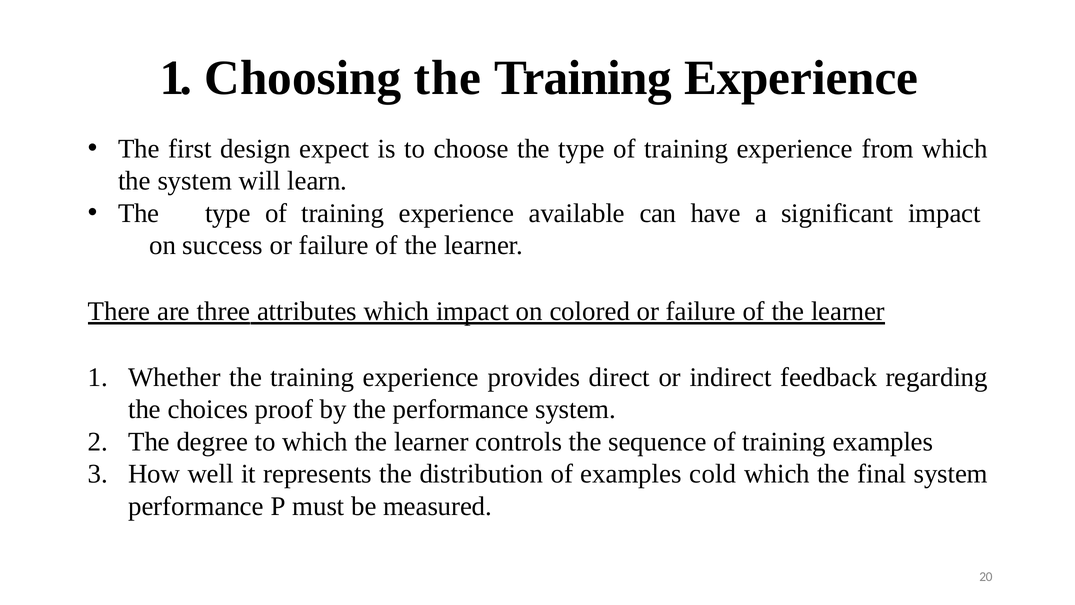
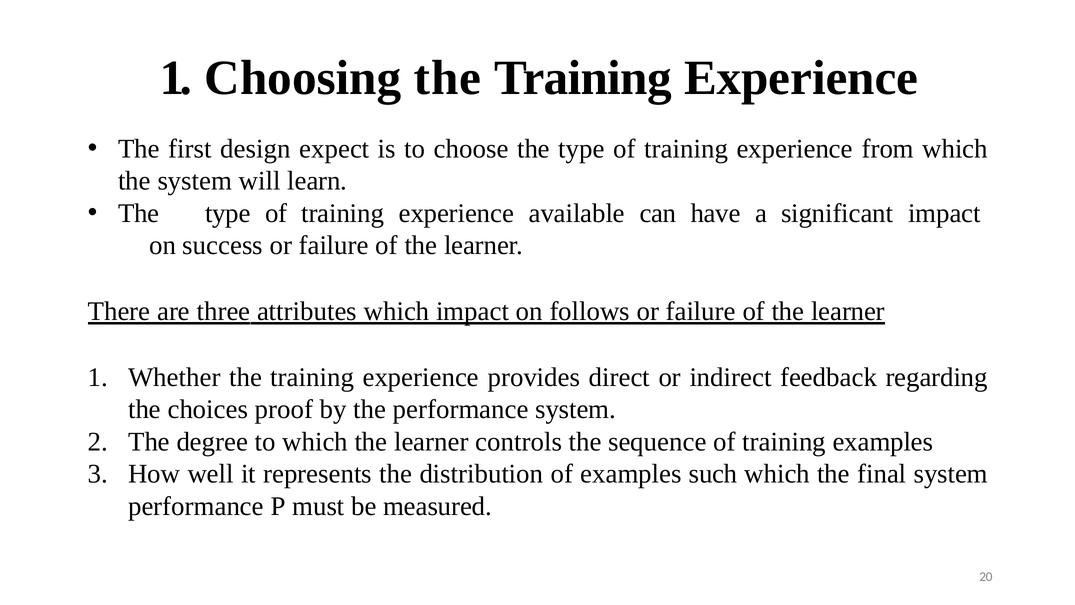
colored: colored -> follows (590, 311)
cold: cold -> such (713, 474)
